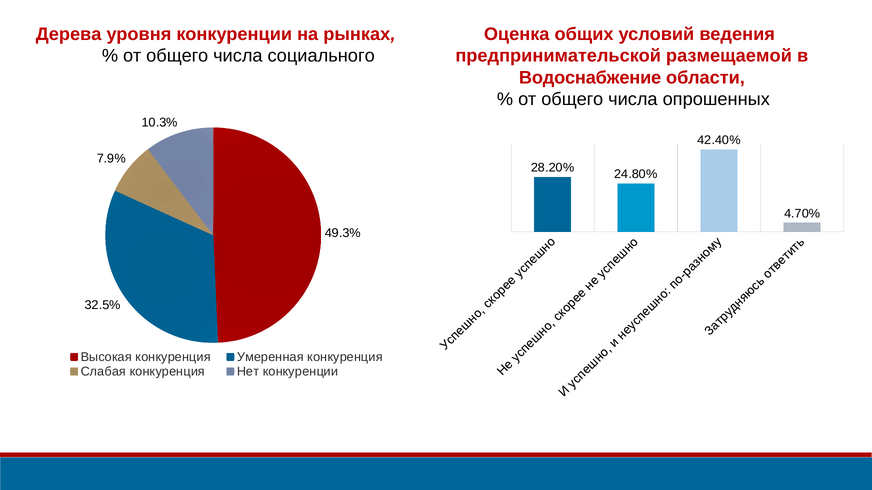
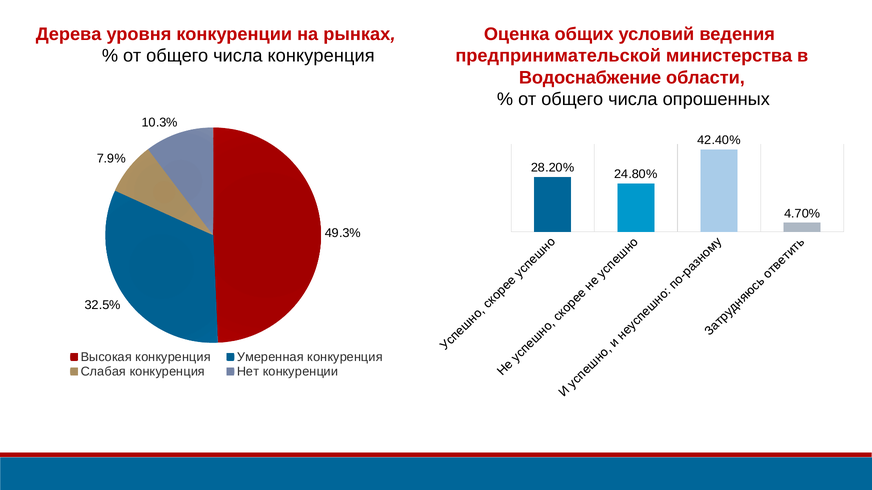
числа социального: социального -> конкуренция (321, 56)
размещаемой: размещаемой -> министерства (729, 56)
